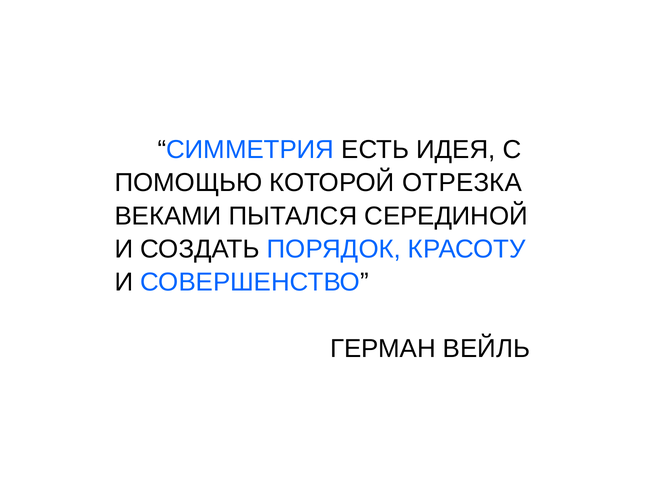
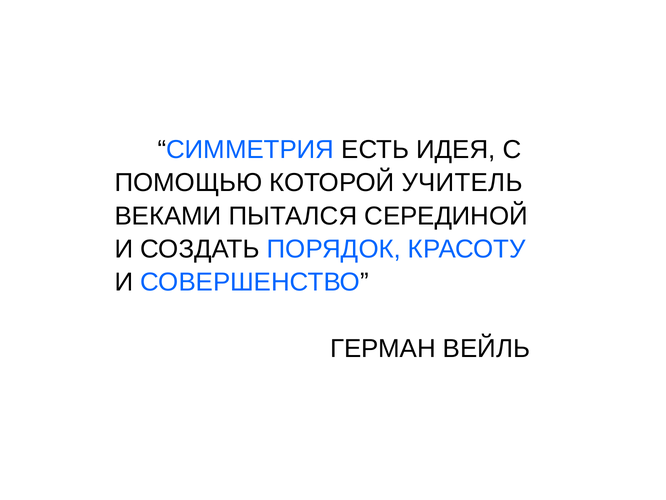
ОТРЕЗКА: ОТРЕЗКА -> УЧИТЕЛЬ (462, 183)
